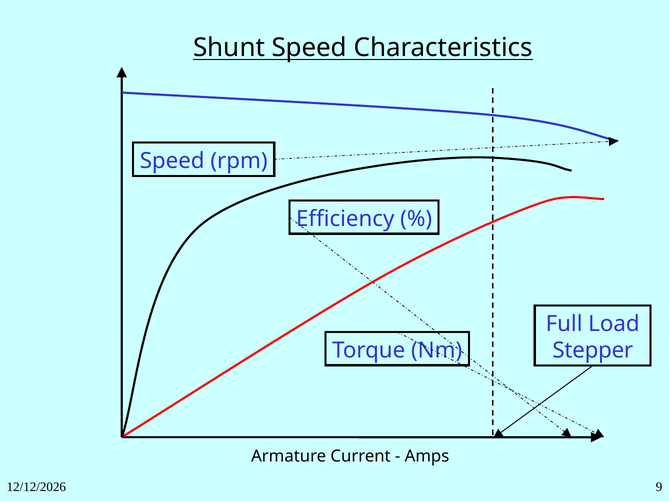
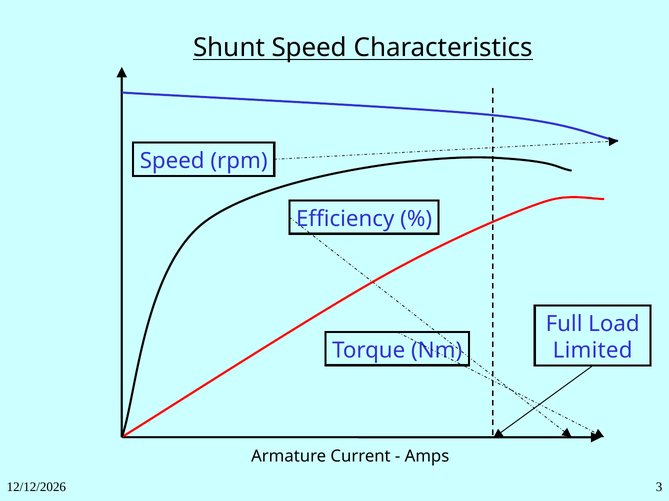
Stepper: Stepper -> Limited (593, 351)
9: 9 -> 3 (659, 487)
